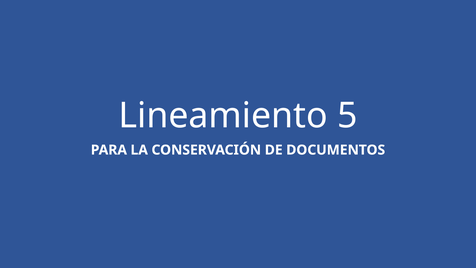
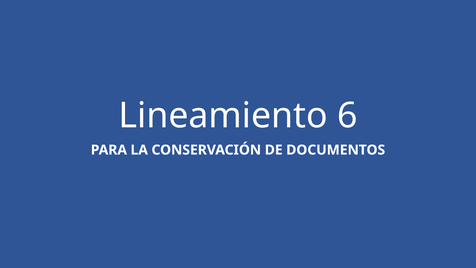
5: 5 -> 6 (347, 116)
